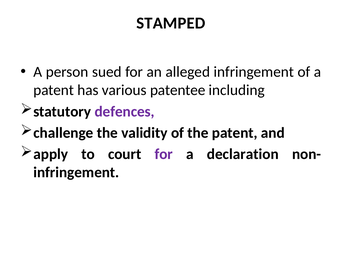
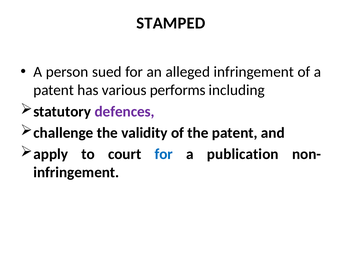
patentee: patentee -> performs (178, 90)
for colour: purple -> blue (164, 154)
declaration: declaration -> publication (243, 154)
